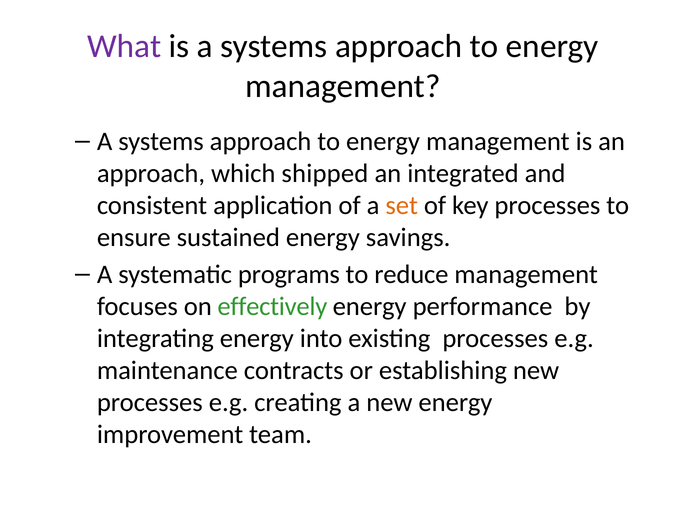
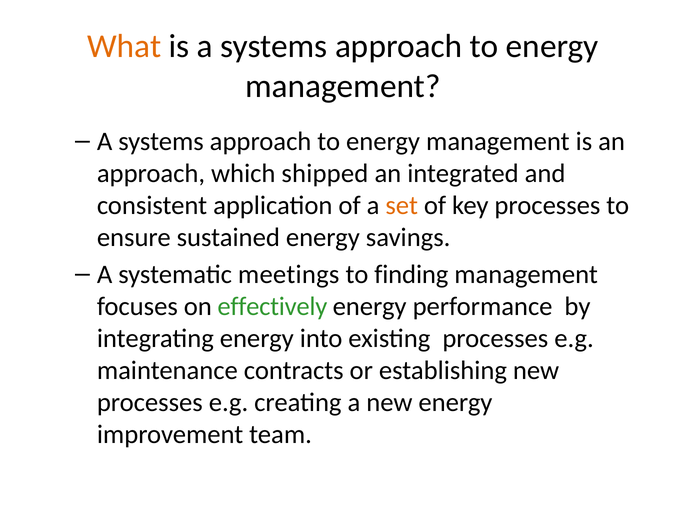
What colour: purple -> orange (124, 46)
programs: programs -> meetings (289, 275)
reduce: reduce -> finding (411, 275)
